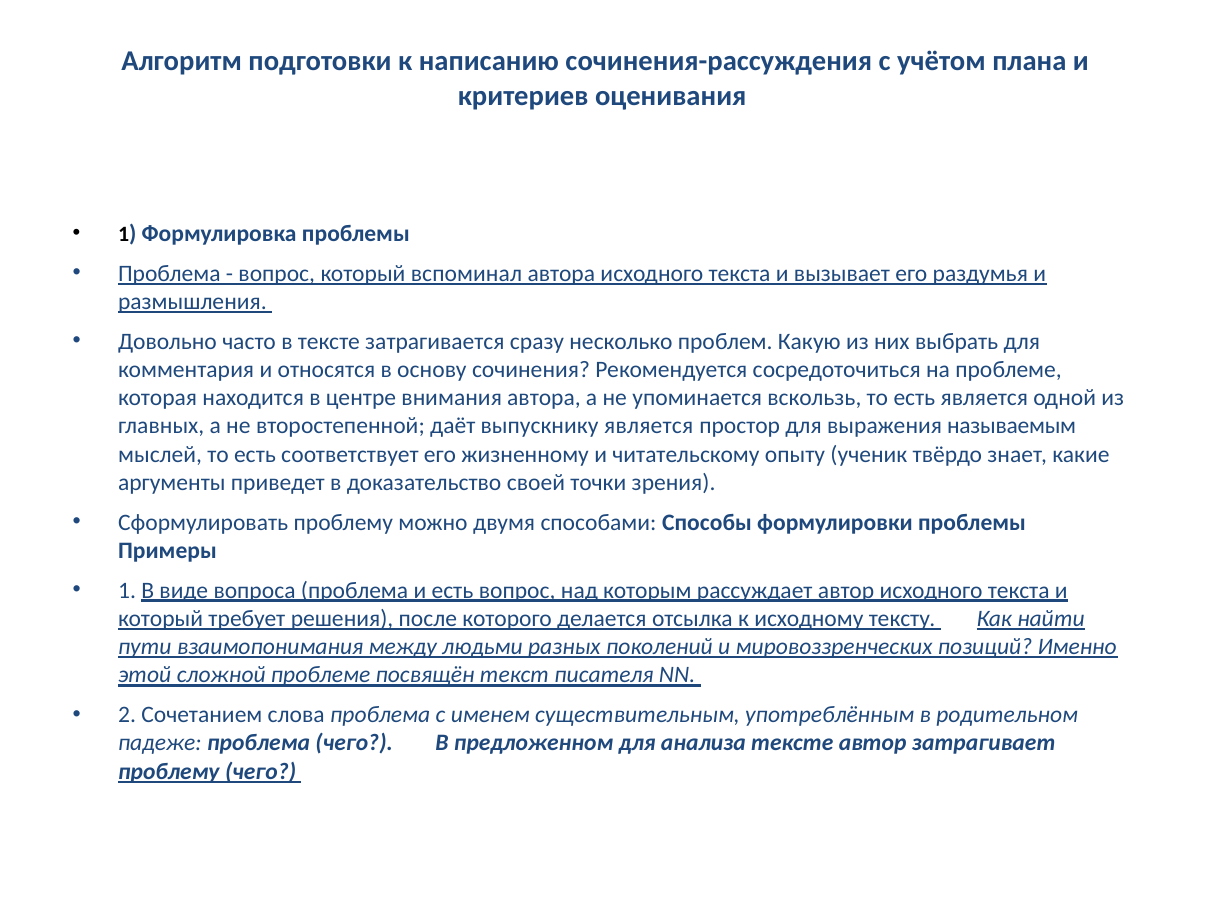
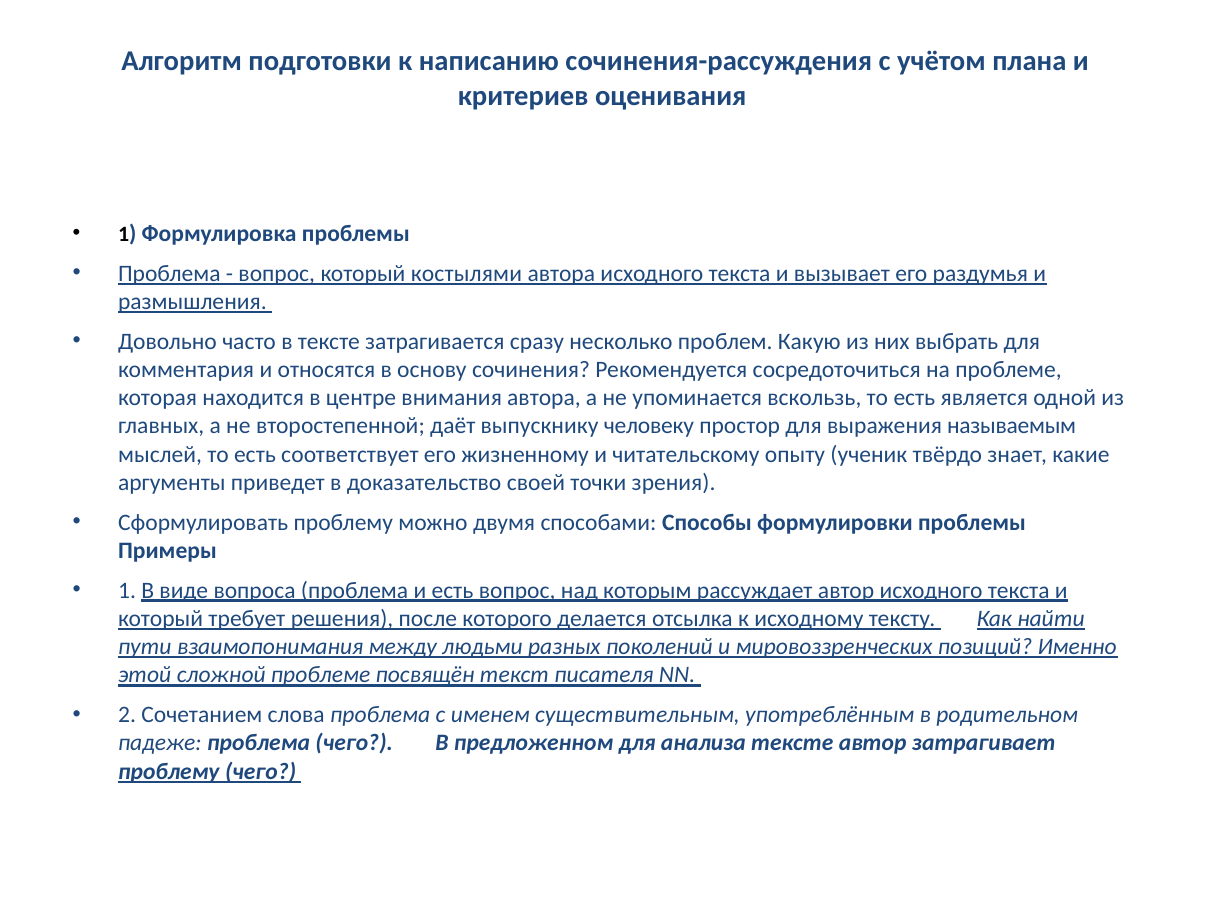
вспоминал: вспоминал -> костылями (466, 273)
выпускнику является: является -> человеку (649, 426)
